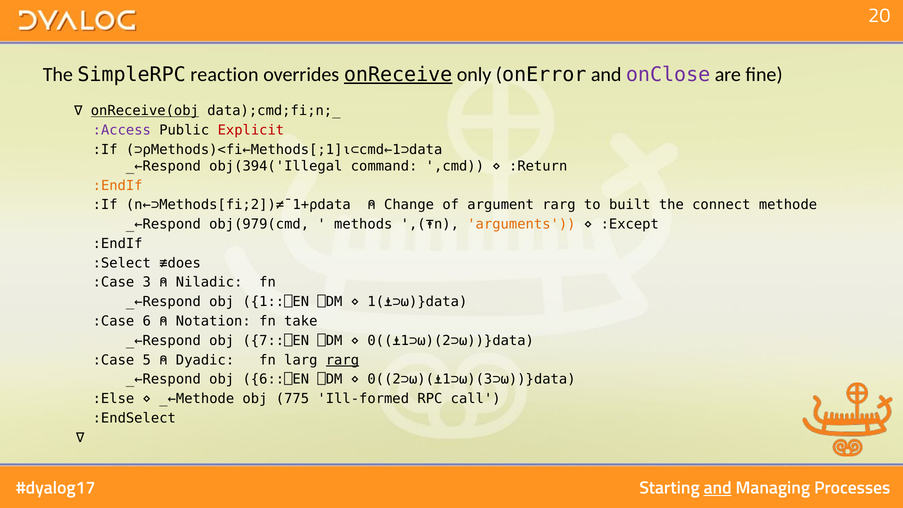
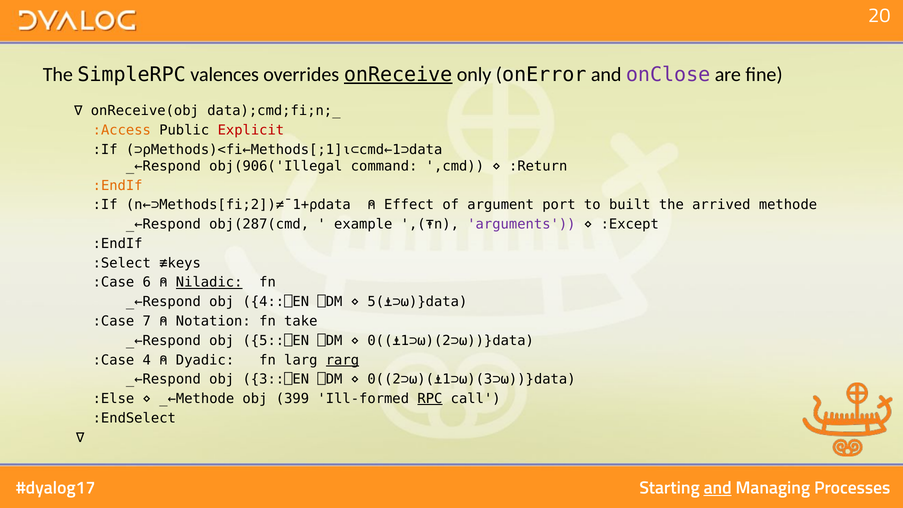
reaction: reaction -> valences (225, 75)
onReceive(obj underline: present -> none (145, 111)
:Access colour: purple -> orange (122, 130)
obj(394('Illegal: obj(394('Illegal -> obj(906('Illegal (276, 166)
Change: Change -> Effect (409, 205)
argument rarg: rarg -> port (559, 205)
connect: connect -> arrived (721, 205)
obj(979(cmd: obj(979(cmd -> obj(287(cmd (259, 224)
methods: methods -> example (363, 224)
arguments colour: orange -> purple (521, 224)
≢does: ≢does -> ≢keys (180, 263)
3: 3 -> 6 (147, 282)
Niladic underline: none -> present (209, 282)
1::⎕EN: 1::⎕EN -> 4::⎕EN (276, 302)
1(⍎⊃⍵)}data: 1(⍎⊃⍵)}data -> 5(⍎⊃⍵)}data (417, 302)
6: 6 -> 7 (147, 321)
7::⎕EN: 7::⎕EN -> 5::⎕EN (276, 341)
5: 5 -> 4 (147, 360)
6::⎕EN: 6::⎕EN -> 3::⎕EN (276, 379)
775: 775 -> 399 (292, 399)
RPC underline: none -> present (430, 399)
